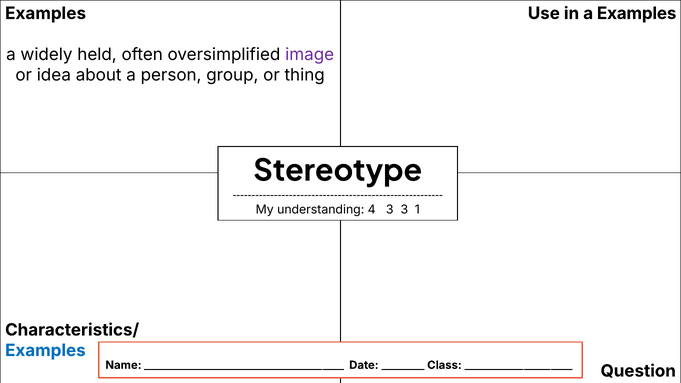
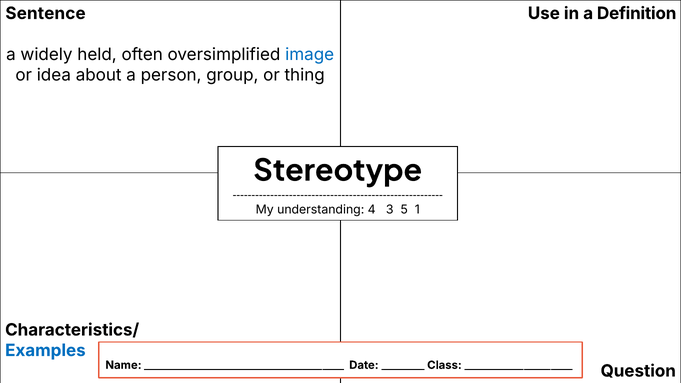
Examples: Examples -> Sentence (46, 13)
a Examples: Examples -> Definition (637, 13)
image colour: purple -> blue (310, 54)
3 3: 3 -> 5 (404, 210)
